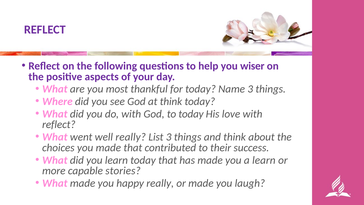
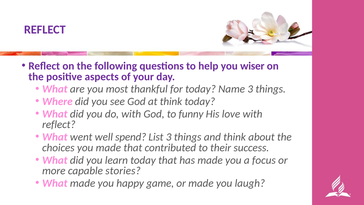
to today: today -> funny (191, 114)
well really: really -> spend (131, 137)
a learn: learn -> focus (264, 160)
happy really: really -> game (160, 183)
